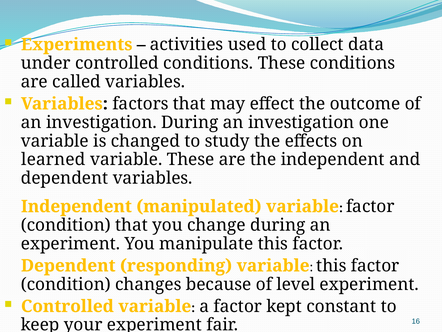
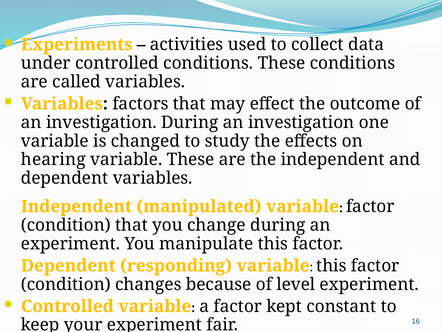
learned: learned -> hearing (53, 159)
